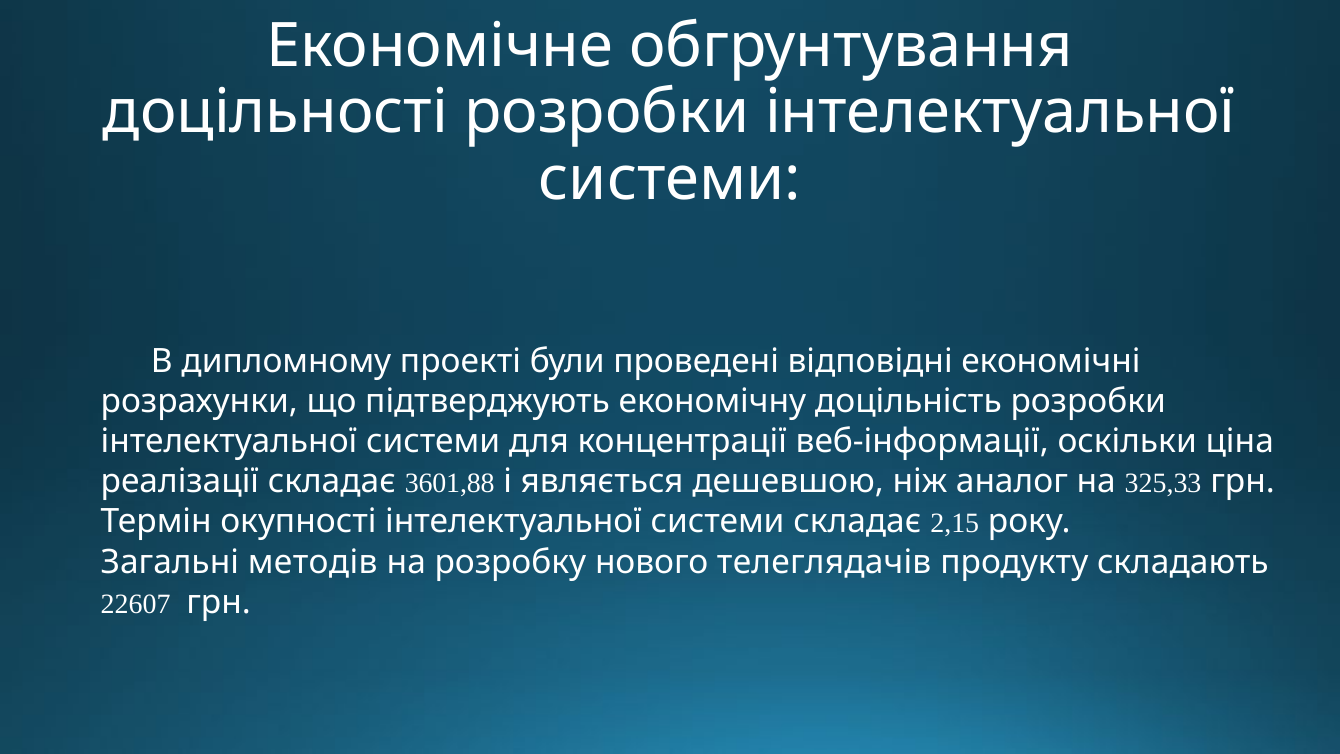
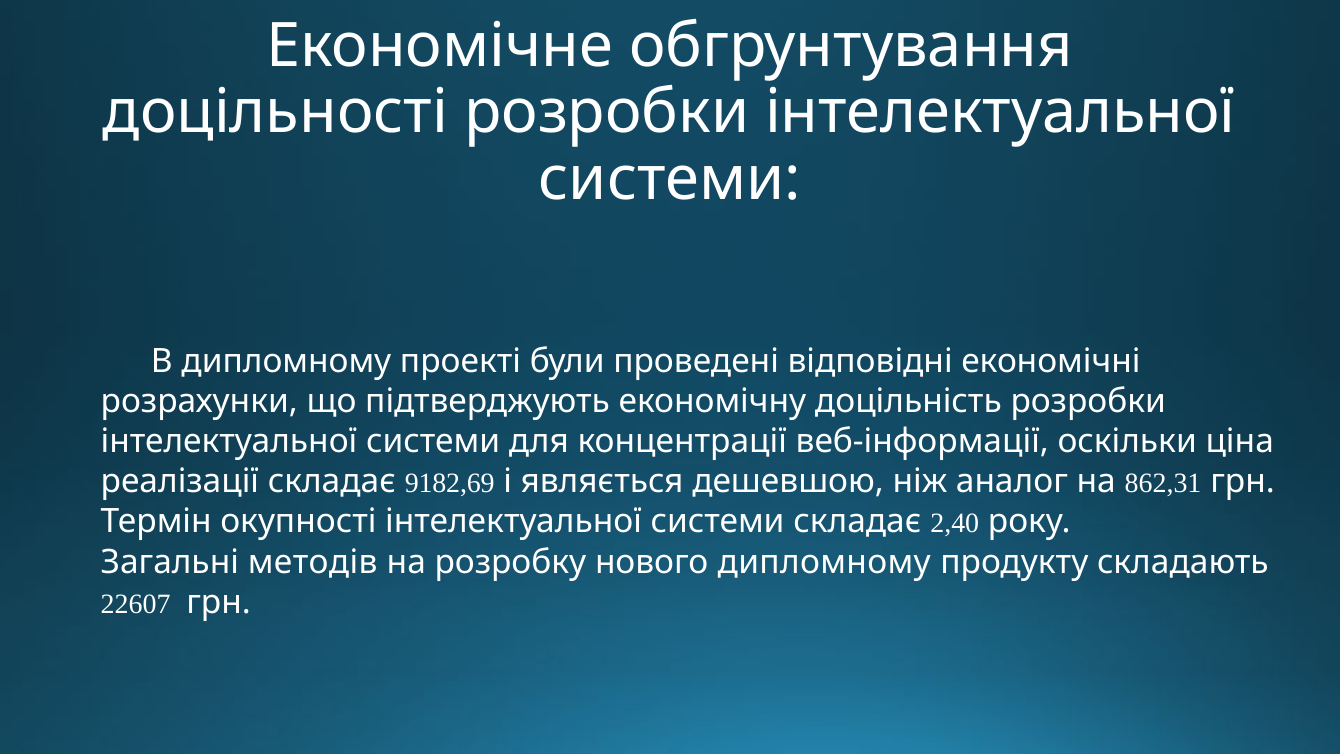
3601,88: 3601,88 -> 9182,69 (450, 483)
325,33: 325,33 -> 862,31 (1163, 483)
2,15: 2,15 -> 2,40 (955, 524)
нового телеглядачів: телеглядачів -> дипломному (824, 562)
